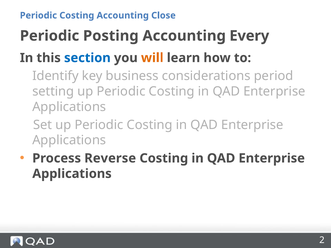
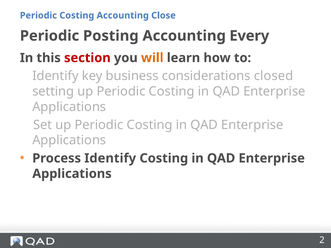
section colour: blue -> red (87, 58)
period: period -> closed (274, 76)
Process Reverse: Reverse -> Identify (110, 158)
